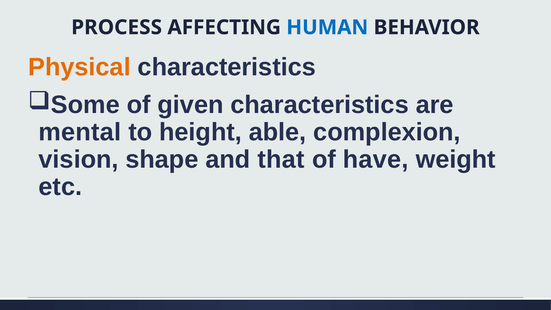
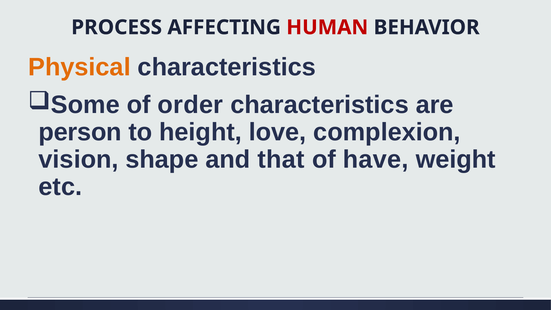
HUMAN colour: blue -> red (327, 27)
given: given -> order (190, 105)
mental: mental -> person (80, 132)
able: able -> love (278, 132)
